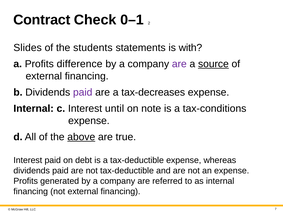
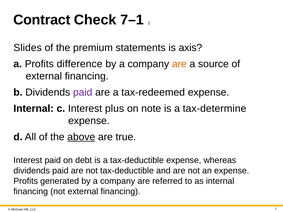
0–1: 0–1 -> 7–1 (132, 20)
students: students -> premium (93, 48)
with: with -> axis (190, 48)
are colour: purple -> orange (179, 64)
source underline: present -> none (213, 64)
tax-decreases: tax-decreases -> tax-redeemed (153, 92)
until: until -> plus (115, 109)
tax-conditions: tax-conditions -> tax-determine (215, 109)
